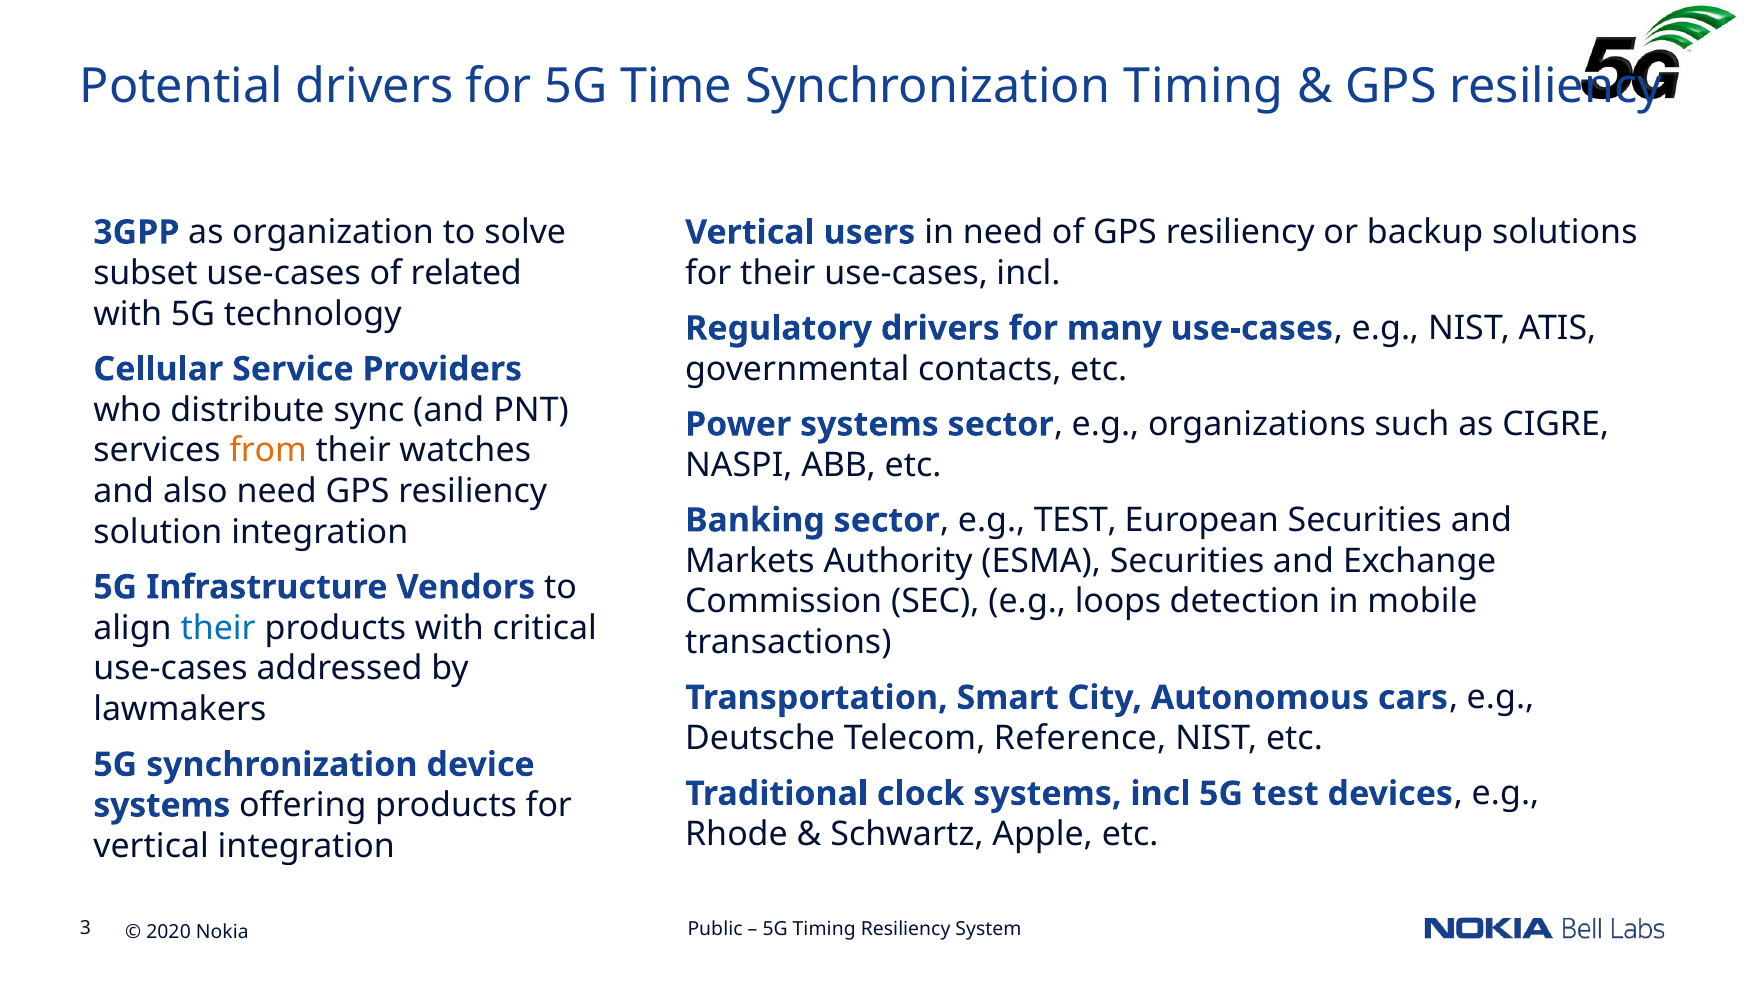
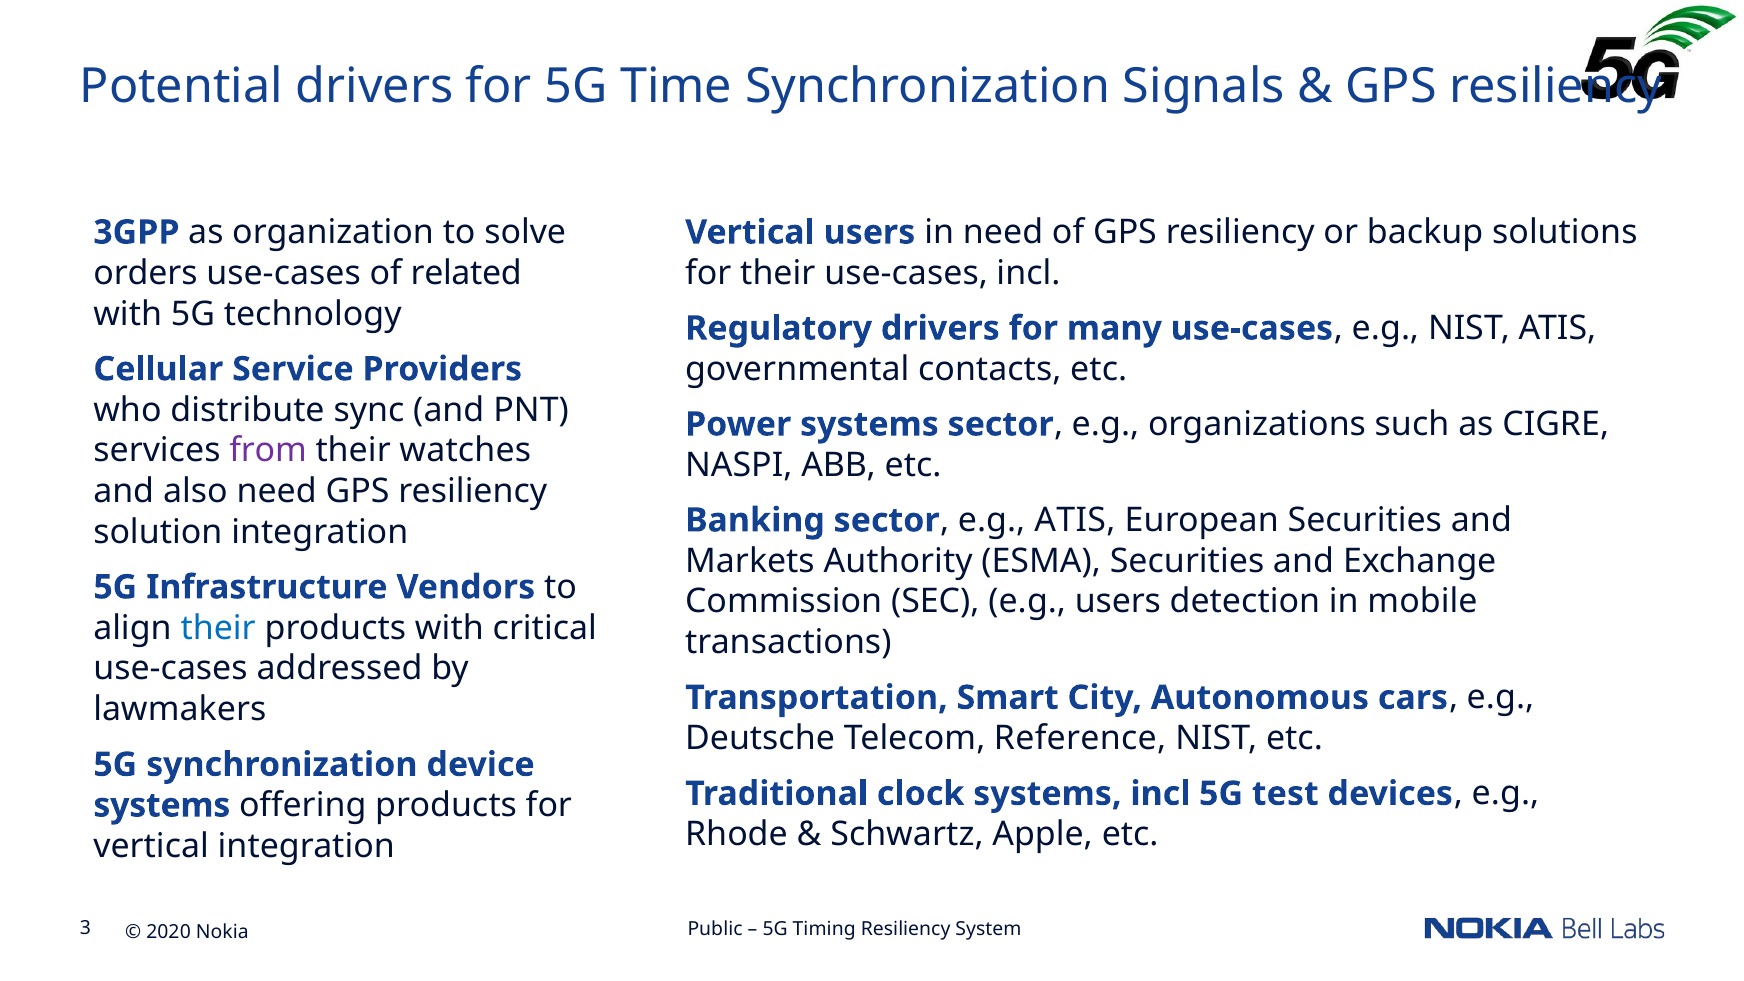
Synchronization Timing: Timing -> Signals (1204, 86)
subset: subset -> orders (145, 273)
from colour: orange -> purple (268, 451)
e.g TEST: TEST -> ATIS (1075, 520)
e.g loops: loops -> users (1118, 602)
